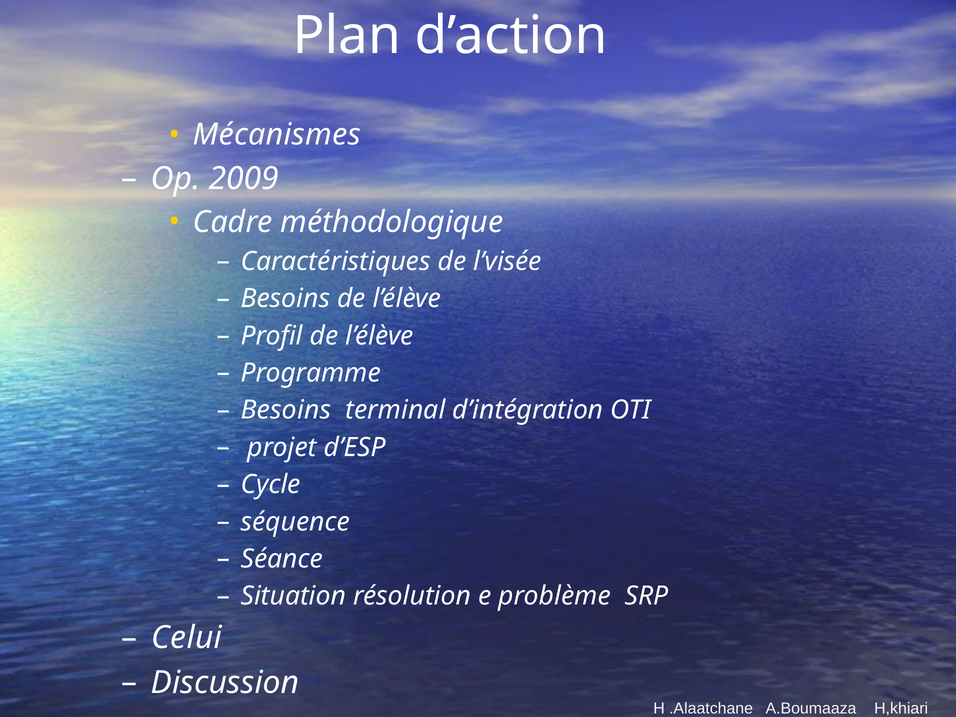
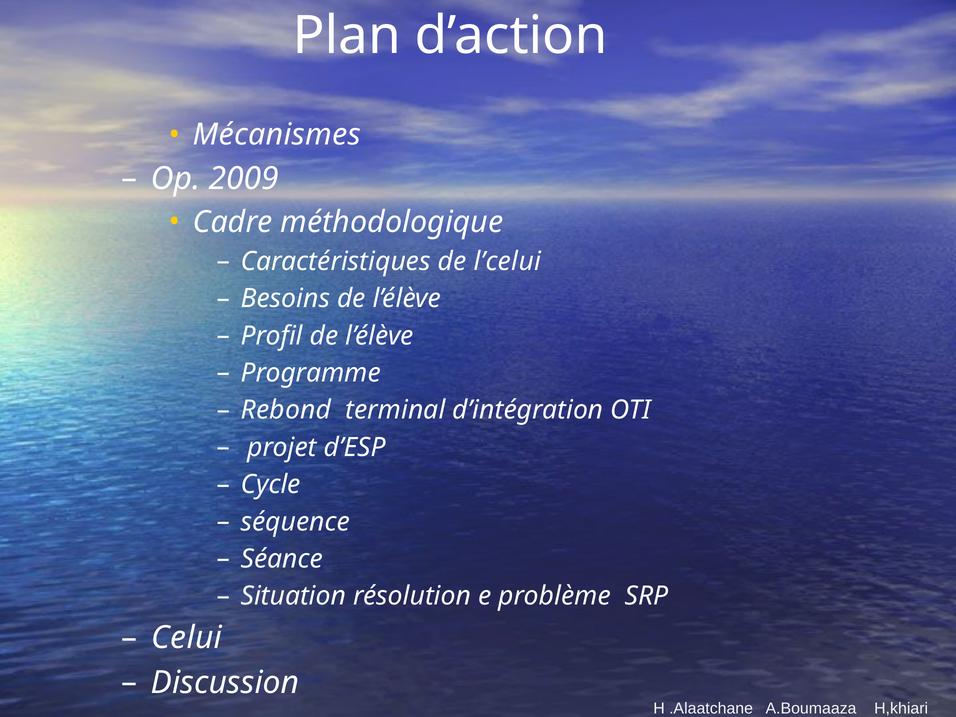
l’visée: l’visée -> l’celui (507, 261)
Besoins: Besoins -> Rebond (286, 410)
